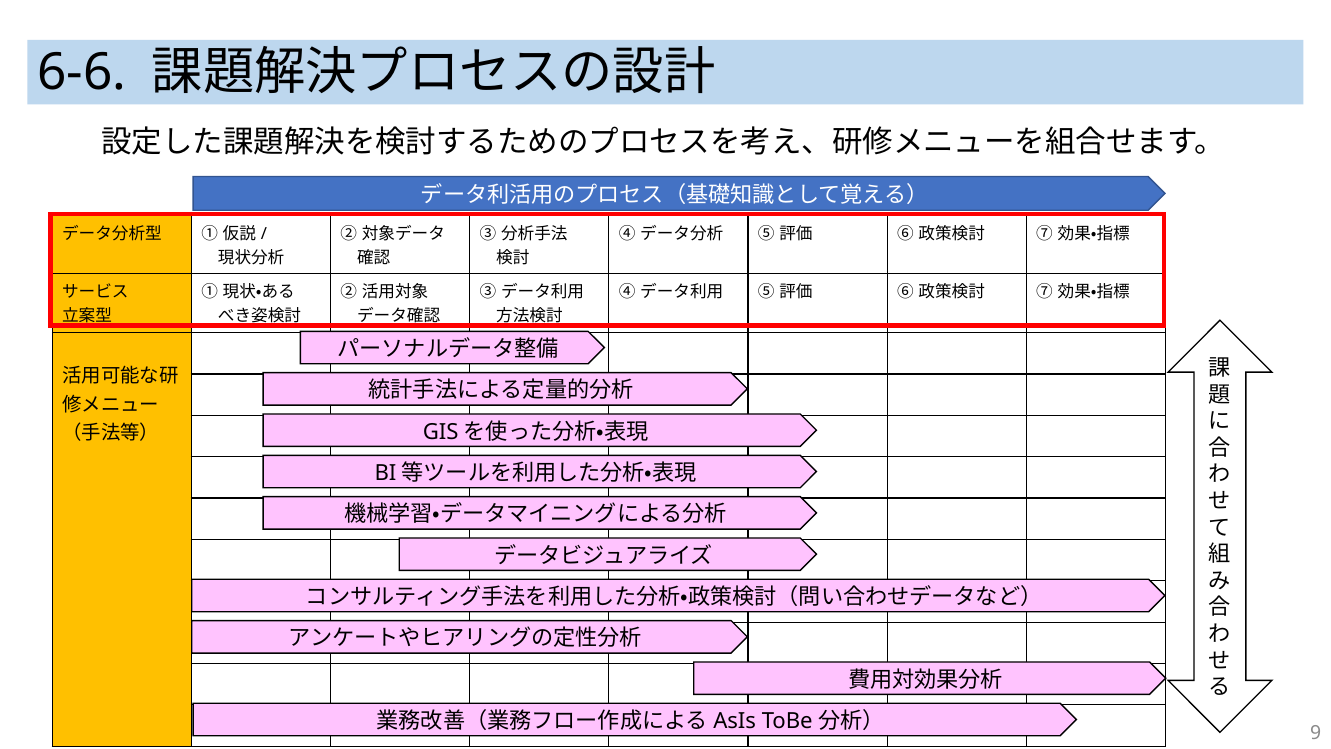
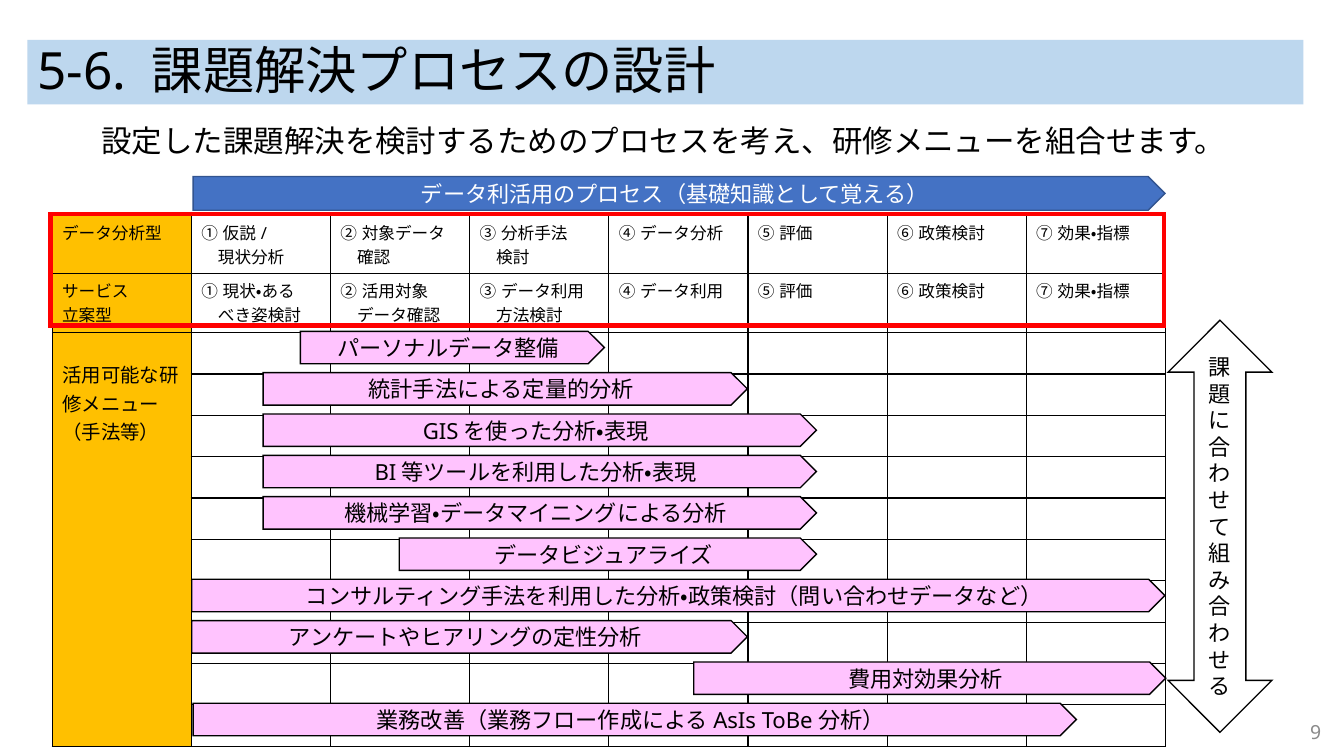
6-6: 6-6 -> 5-6 (82, 72)
